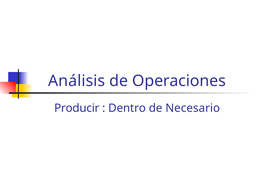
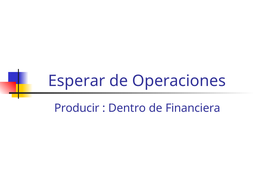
Análisis: Análisis -> Esperar (77, 81)
Necesario: Necesario -> Financiera (193, 108)
